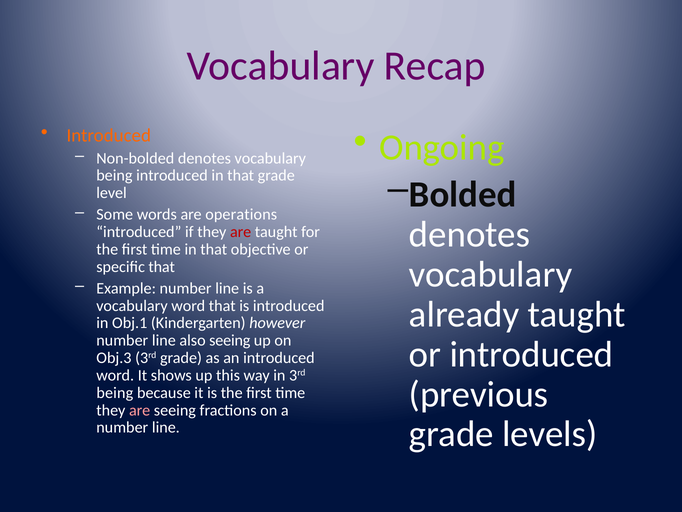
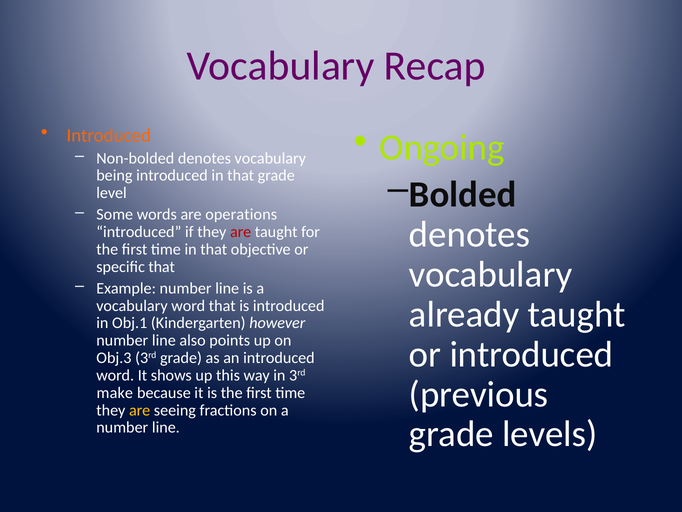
also seeing: seeing -> points (230, 340)
being: being -> make (115, 392)
are colour: pink -> yellow (140, 410)
